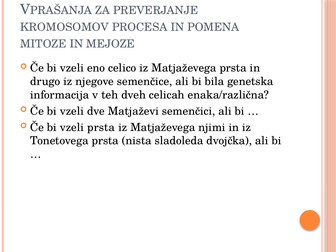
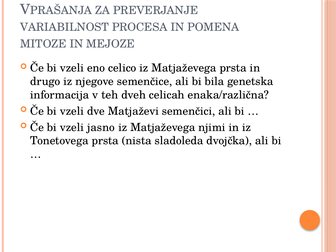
KROMOSOMOV: KROMOSOMOV -> VARIABILNOST (65, 27)
vzeli prsta: prsta -> jasno (101, 127)
